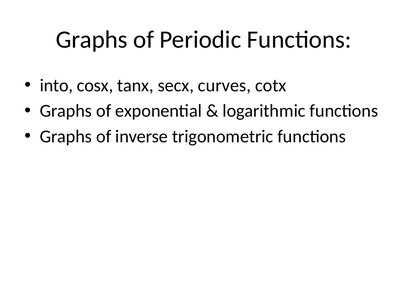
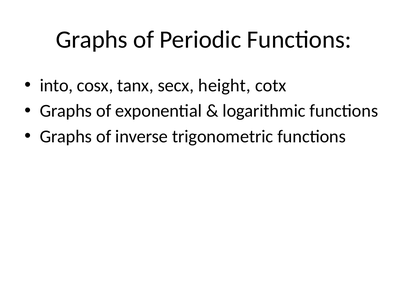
curves: curves -> height (225, 86)
